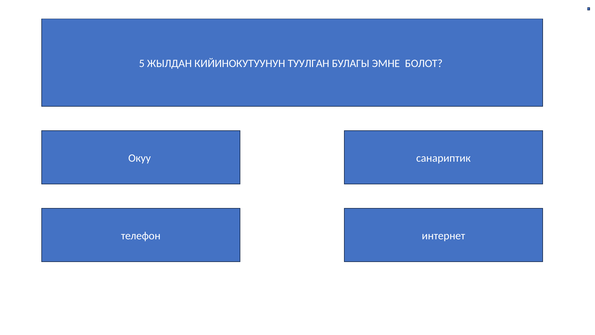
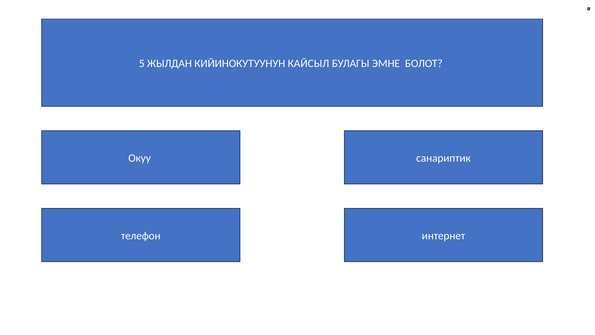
ТУУЛГАН: ТУУЛГАН -> КАЙСЫЛ (308, 63)
